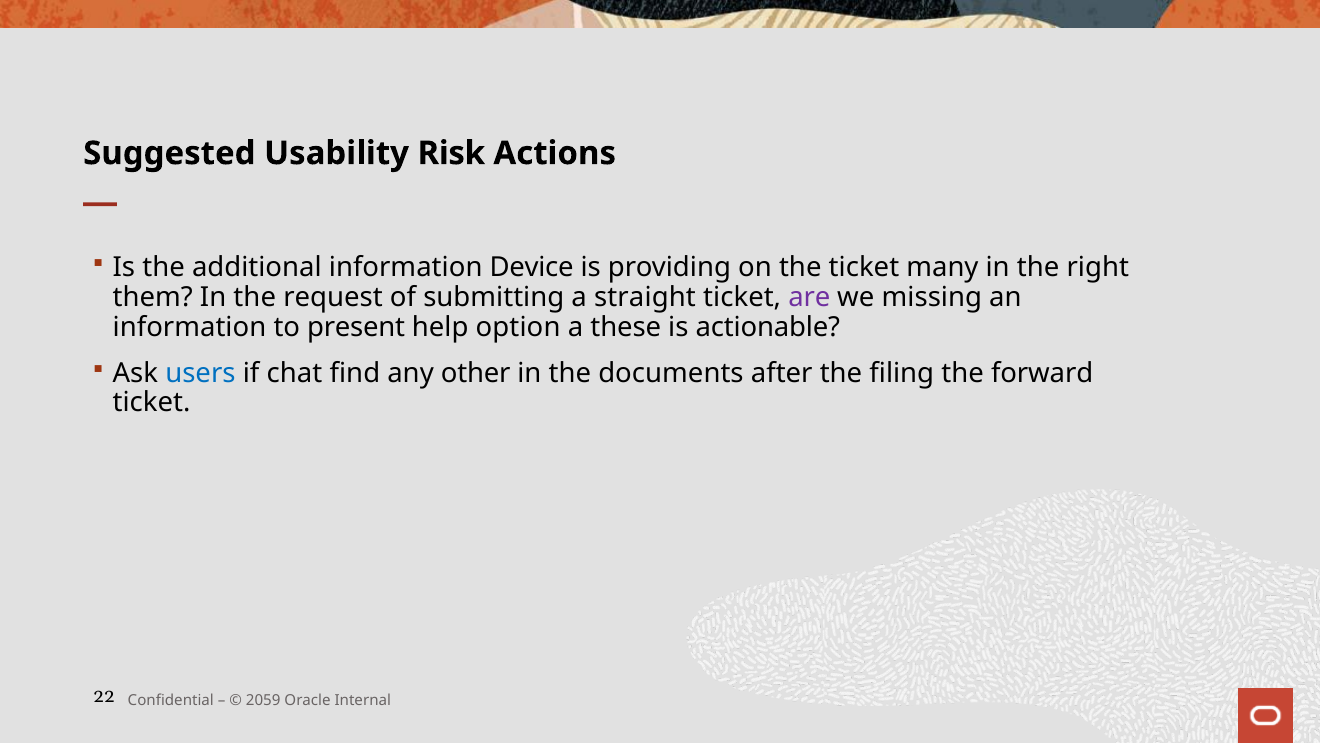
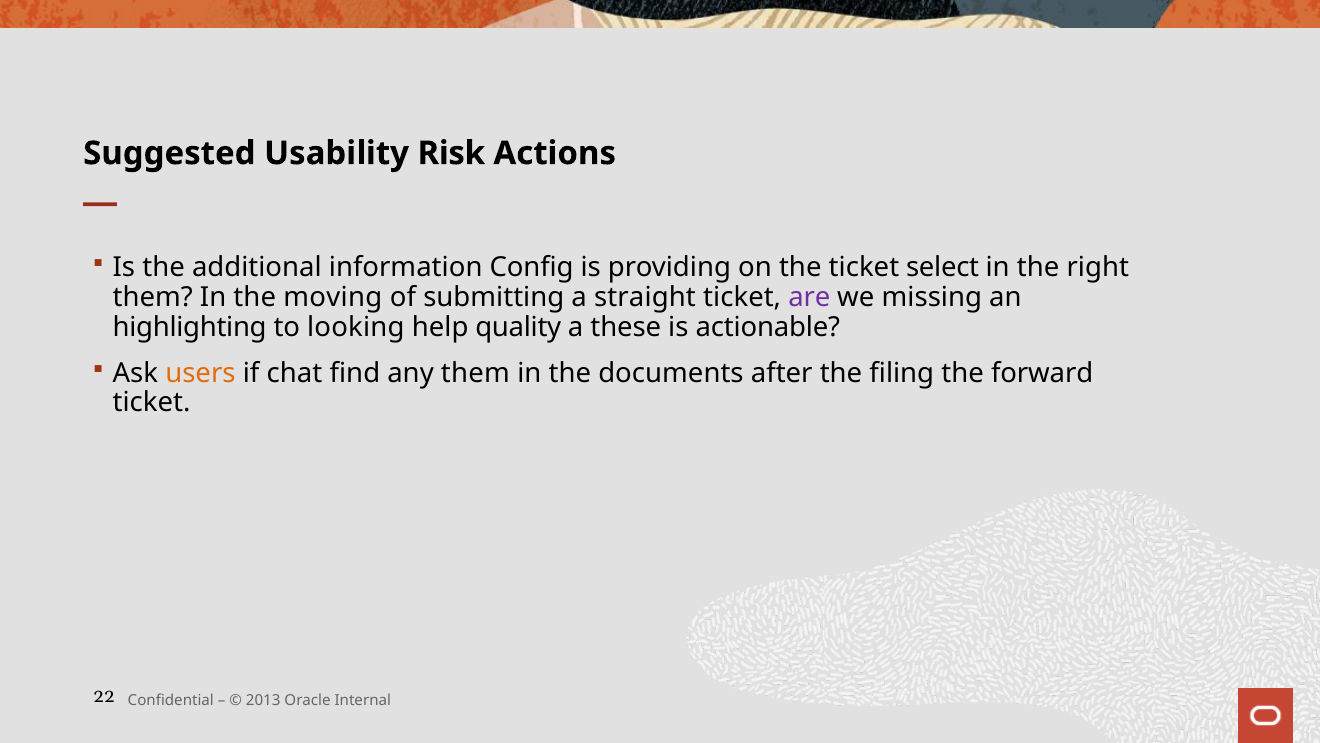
Device: Device -> Config (532, 267)
many: many -> select (943, 267)
request: request -> moving (333, 297)
information: information -> highlighting (190, 327)
present: present -> looking (356, 327)
option: option -> quality (518, 327)
users colour: blue -> orange (200, 373)
any other: other -> them (475, 373)
2059: 2059 -> 2013 (263, 700)
